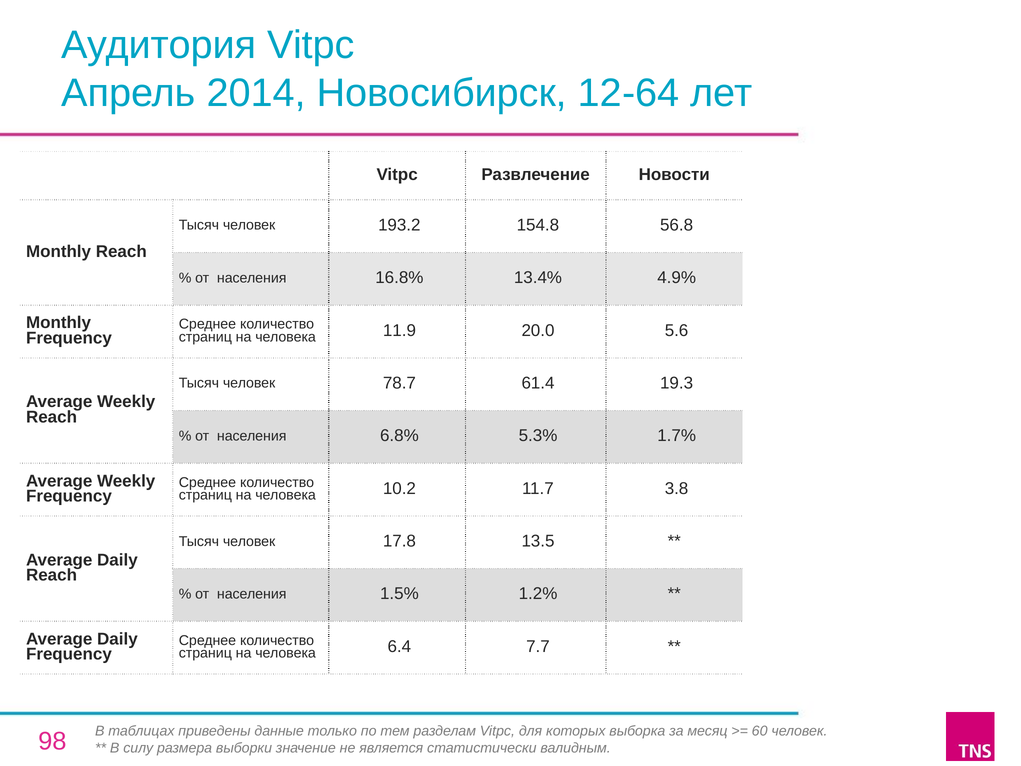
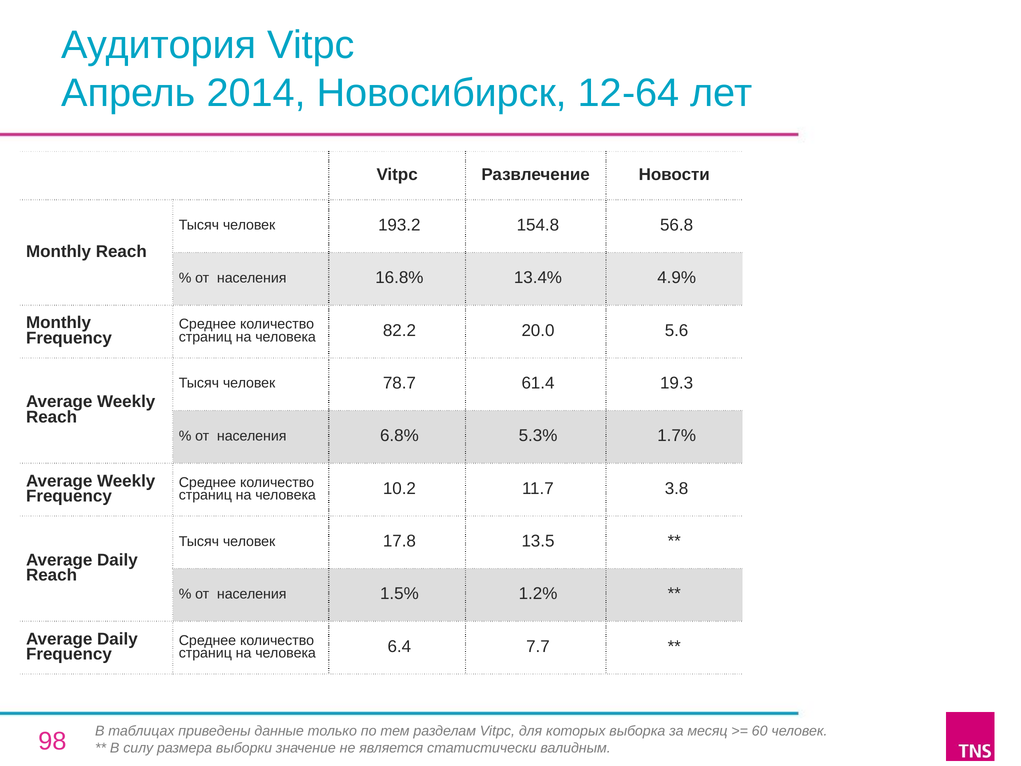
11.9: 11.9 -> 82.2 (399, 330)
